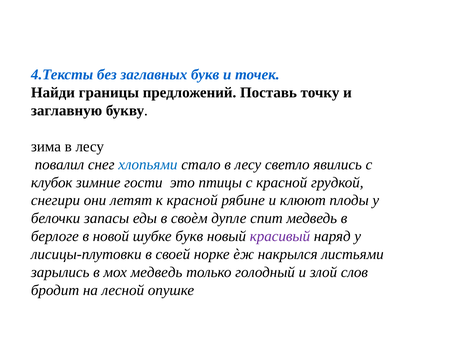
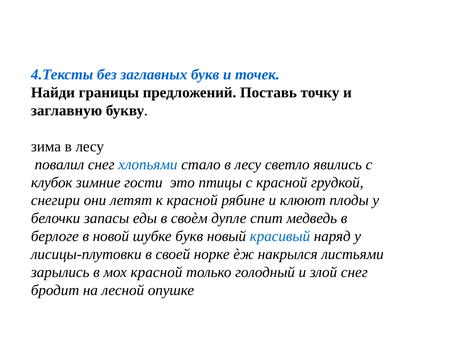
красивый colour: purple -> blue (280, 237)
мох медведь: медведь -> красной (156, 273)
злой слов: слов -> снег (354, 273)
